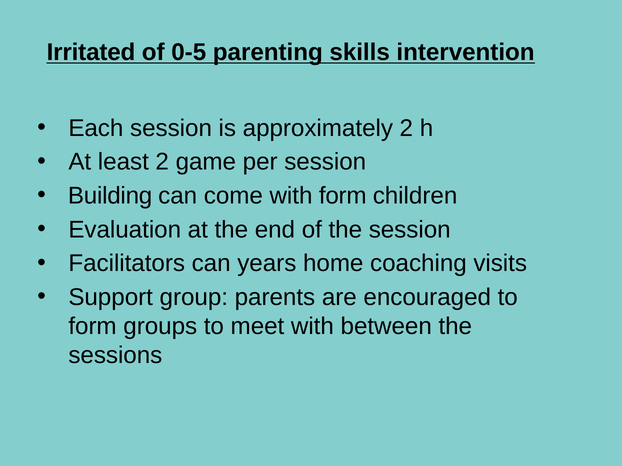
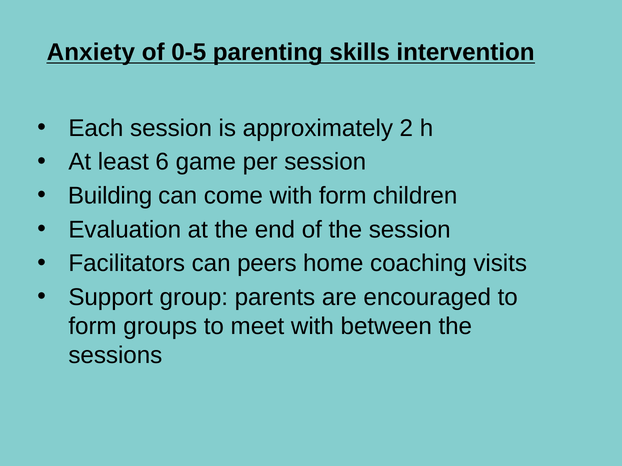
Irritated: Irritated -> Anxiety (91, 53)
least 2: 2 -> 6 (162, 162)
years: years -> peers (267, 264)
